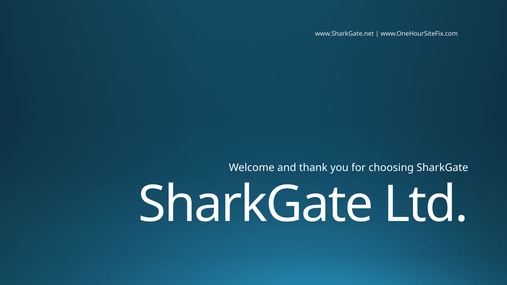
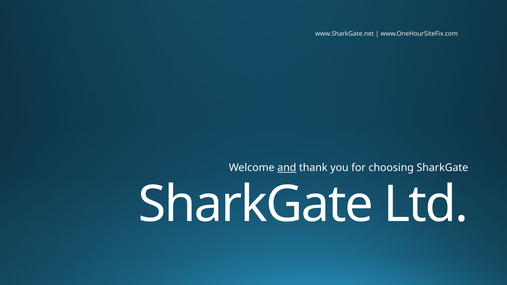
and underline: none -> present (287, 168)
